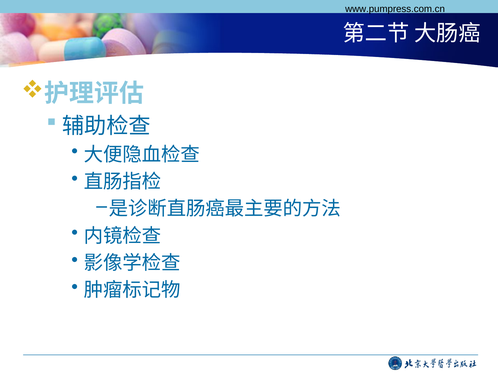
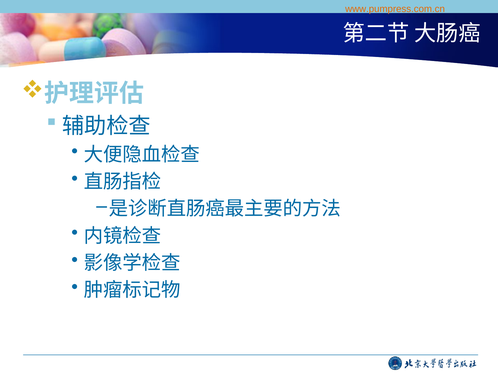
www.pumpress.com.cn colour: black -> orange (395, 9)
